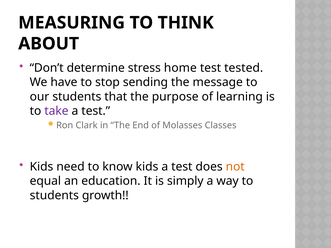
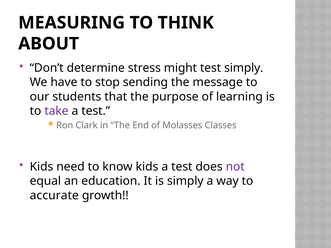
home: home -> might (180, 68)
test tested: tested -> simply (244, 68)
not colour: orange -> purple (235, 167)
students: students -> accurate (54, 196)
